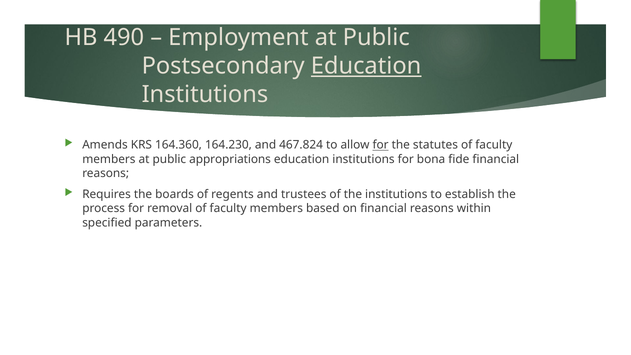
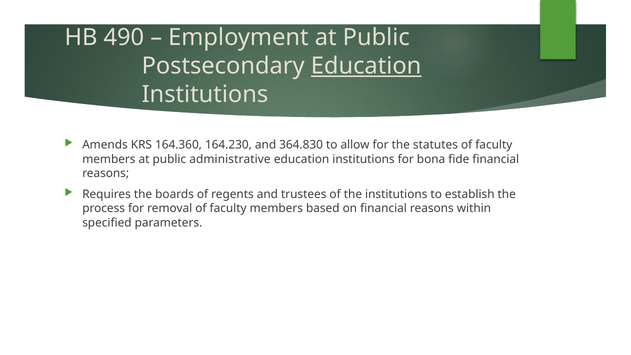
467.824: 467.824 -> 364.830 (301, 145)
for underline: present -> none (381, 145)
appropriations: appropriations -> administrative (230, 159)
